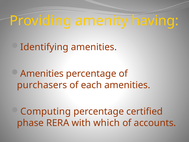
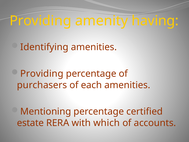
Amenities: Amenities -> Providing (42, 74)
Computing: Computing -> Mentioning (46, 111)
phase: phase -> estate (30, 123)
